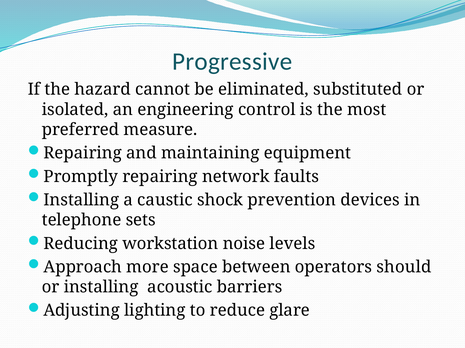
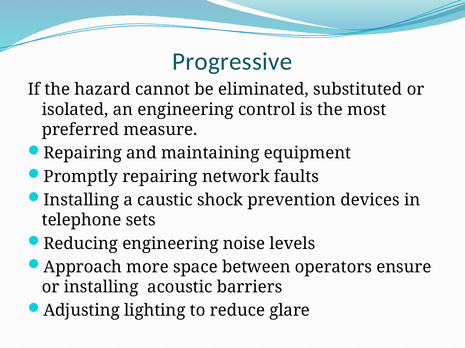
Reducing workstation: workstation -> engineering (170, 244)
should: should -> ensure (404, 268)
